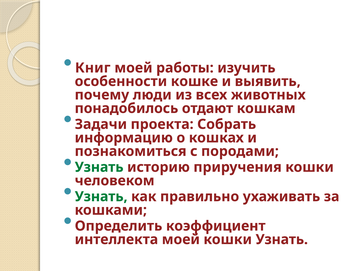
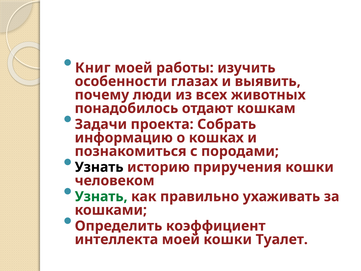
кошке: кошке -> глазах (194, 81)
Узнать colour: green -> black (99, 167)
кошки Узнать: Узнать -> Туалет (282, 239)
